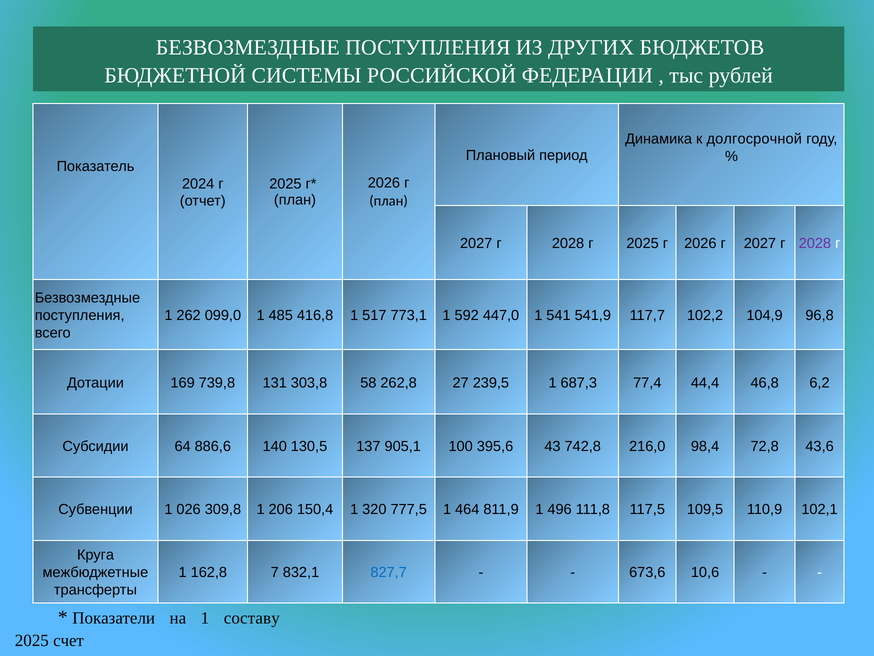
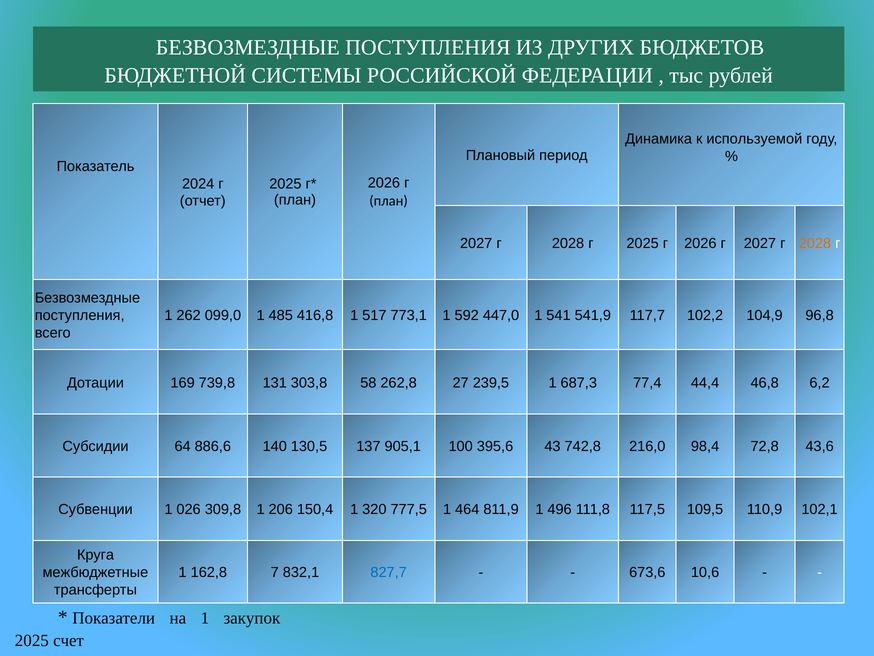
долгосрочной: долгосрочной -> используемой (754, 139)
2028 colour: purple -> orange (815, 243)
составу: составу -> закупок (252, 618)
